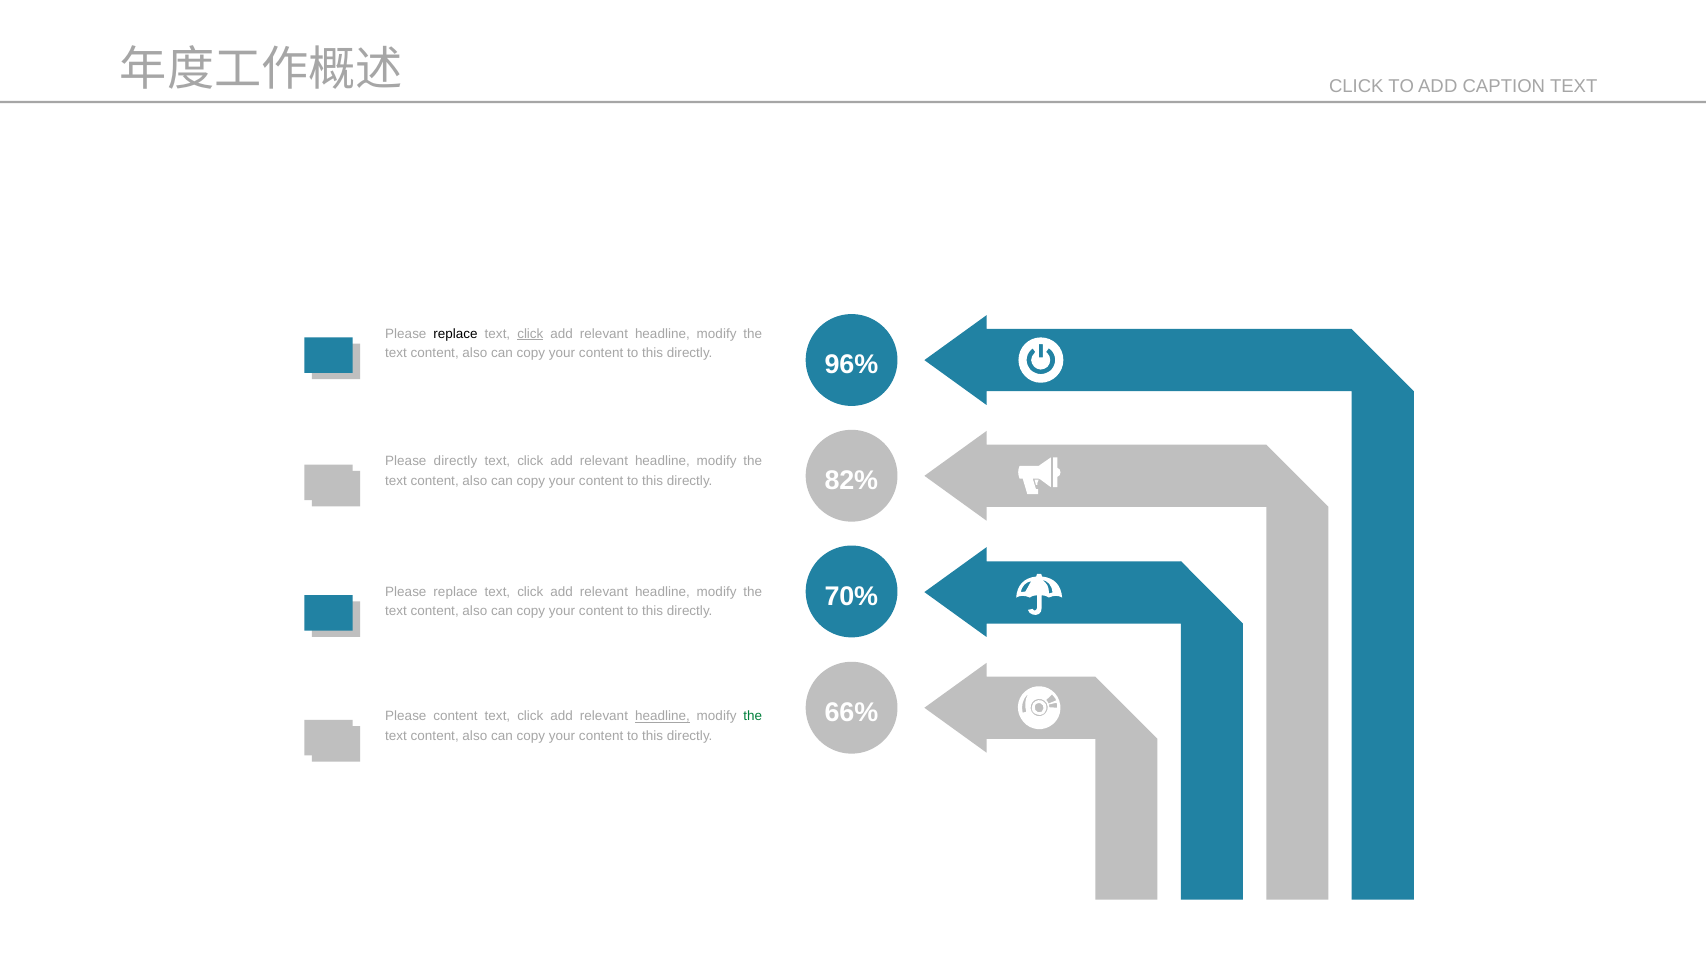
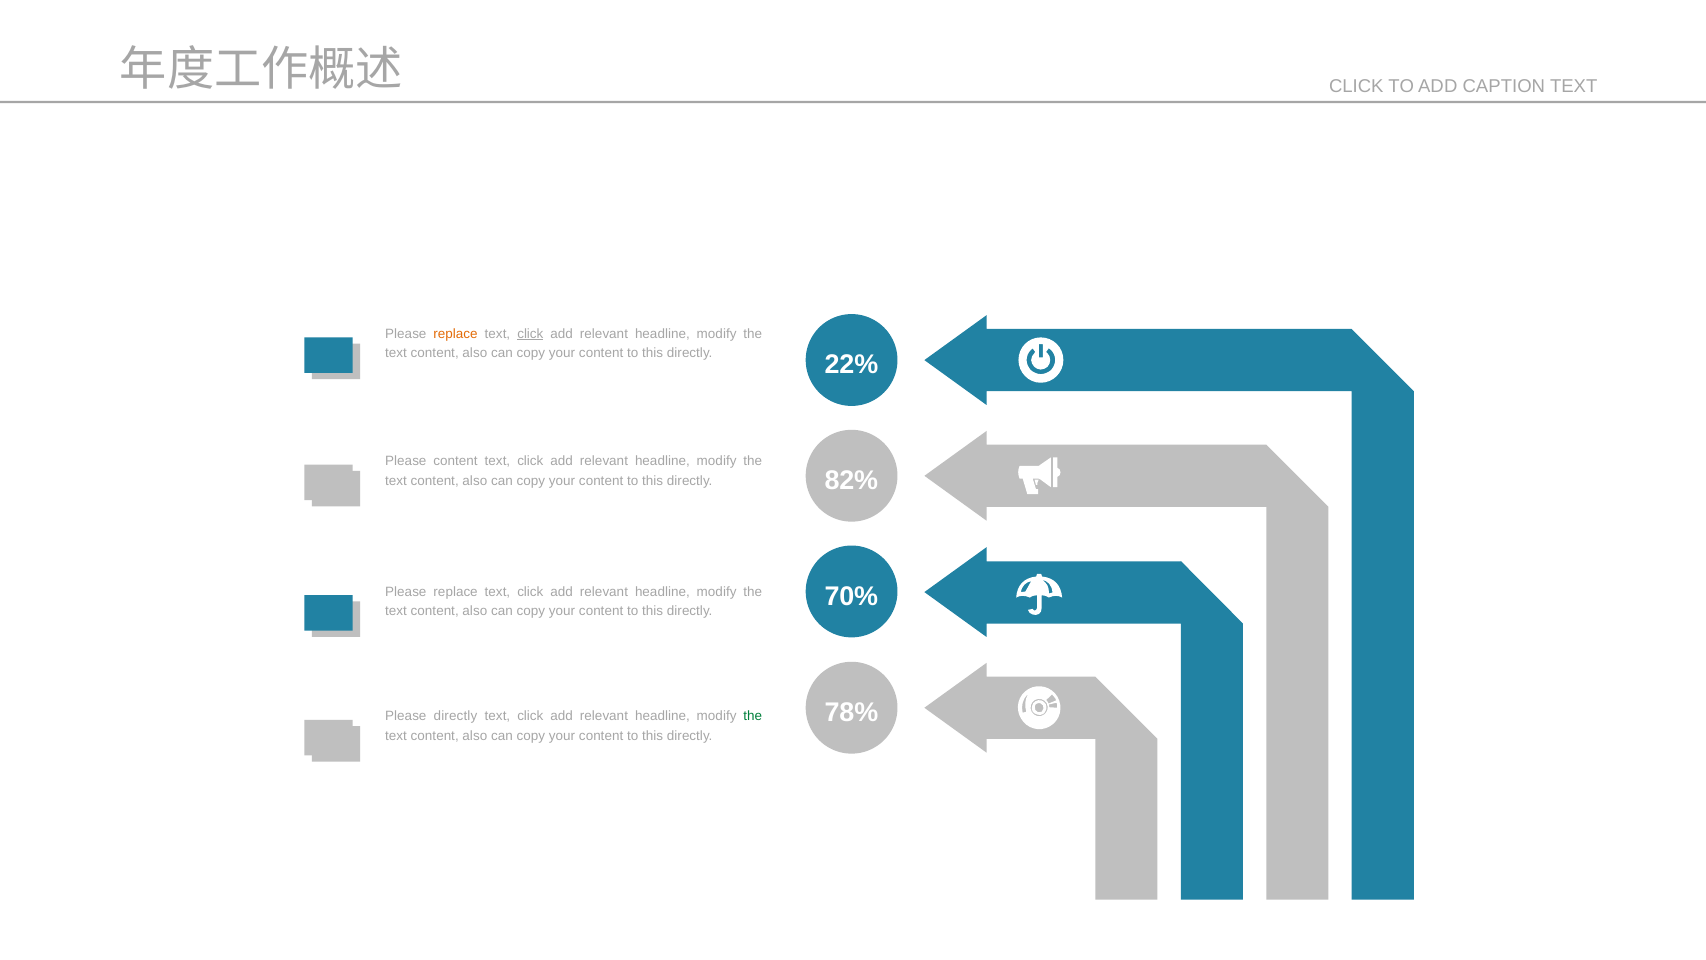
replace colour: black -> orange (456, 334)
96%: 96% -> 22% (851, 365)
Please directly: directly -> content (456, 461)
66%: 66% -> 78% (851, 712)
Please content: content -> directly (456, 716)
headline underline: present -> none (662, 716)
